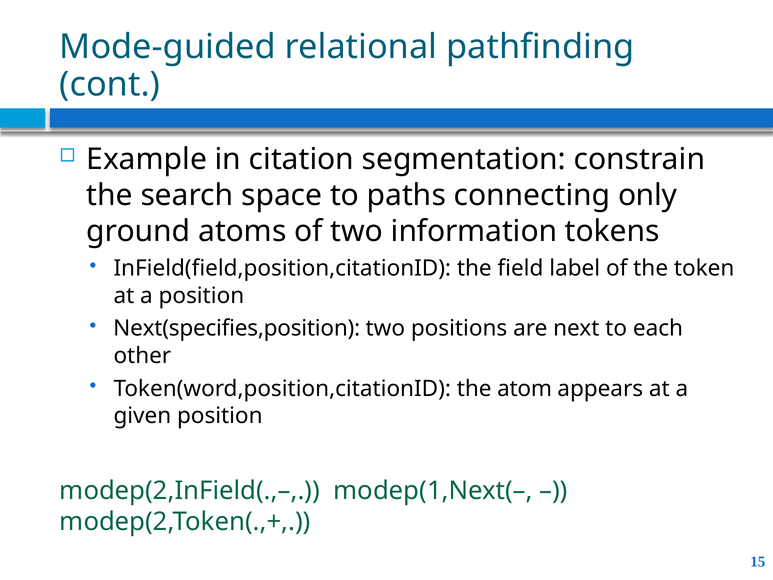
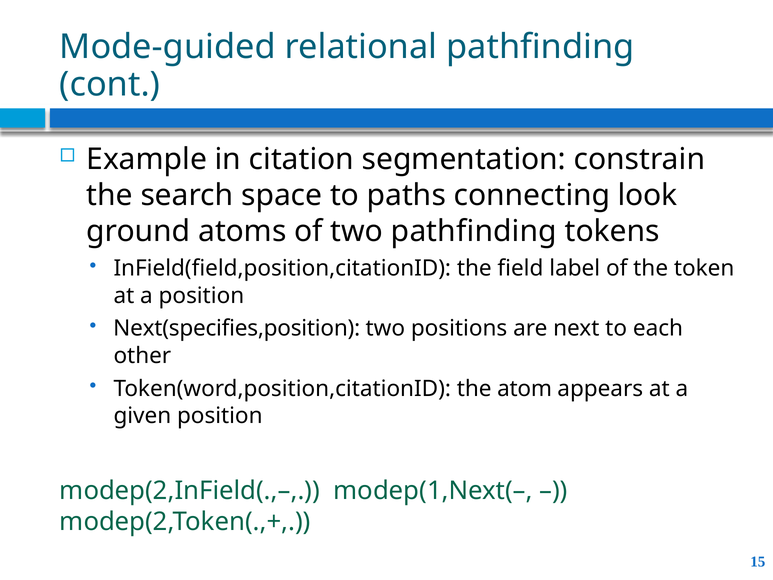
only: only -> look (648, 195)
two information: information -> pathfinding (474, 231)
